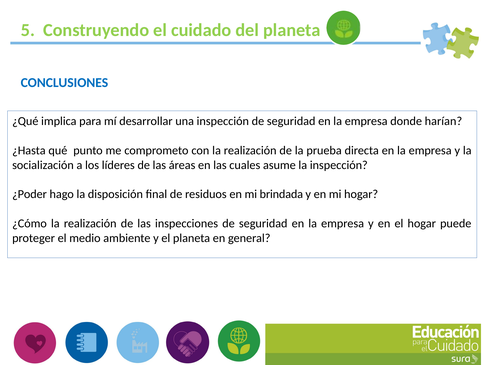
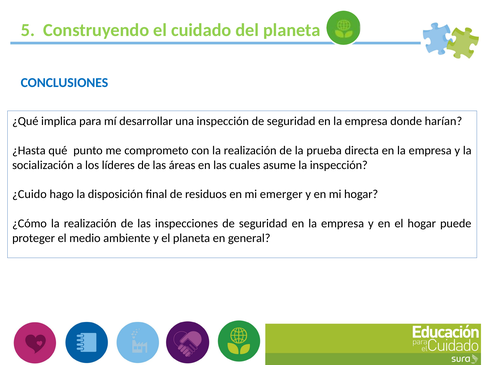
¿Poder: ¿Poder -> ¿Cuido (29, 194)
brindada: brindada -> emerger (281, 194)
